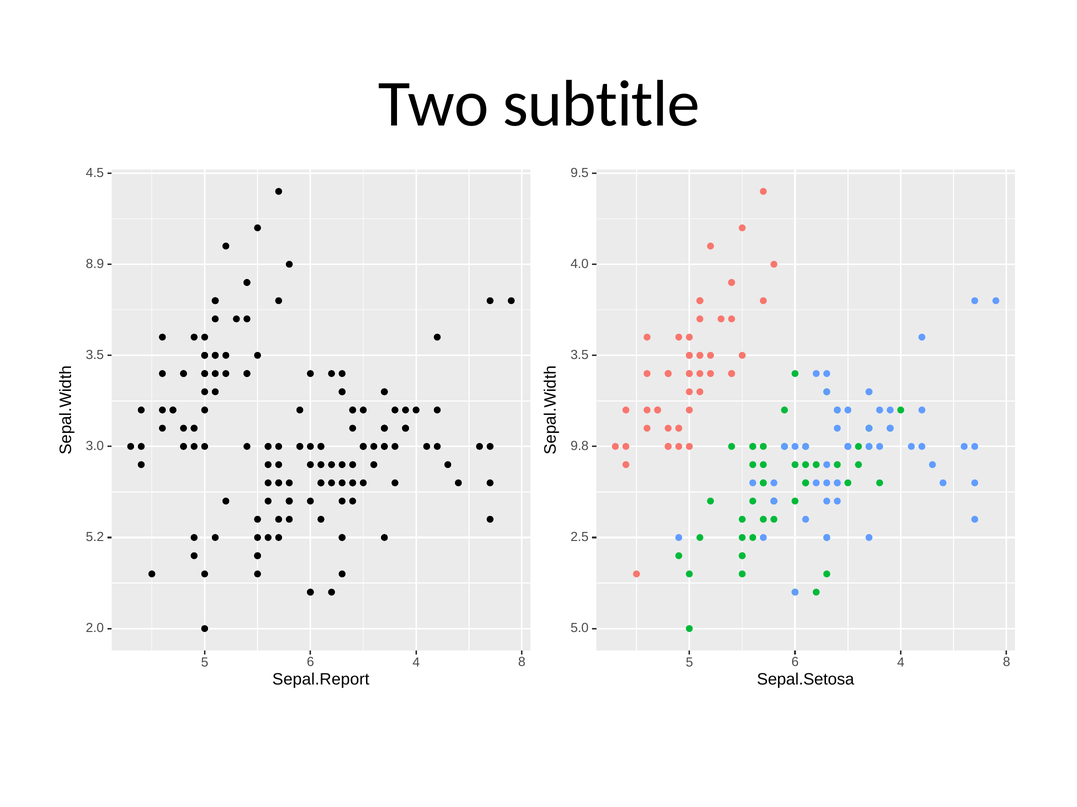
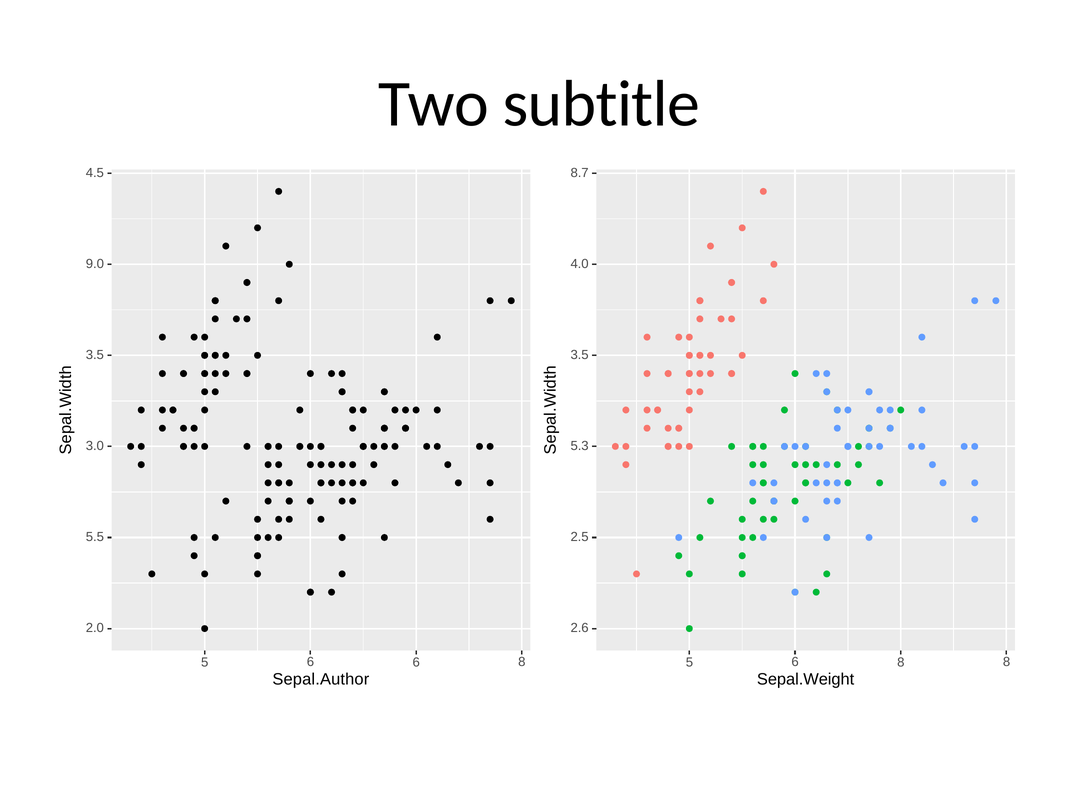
9.5: 9.5 -> 8.7 (580, 173)
8.9: 8.9 -> 9.0 (95, 264)
9.8: 9.8 -> 5.3 (580, 446)
5.2: 5.2 -> 5.5 (95, 538)
5.0: 5.0 -> 2.6 (580, 629)
4: 4 -> 6 (416, 663)
4: 4 -> 8 (901, 663)
Sepal.Report: Sepal.Report -> Sepal.Author (321, 680)
Sepal.Setosa: Sepal.Setosa -> Sepal.Weight (806, 680)
